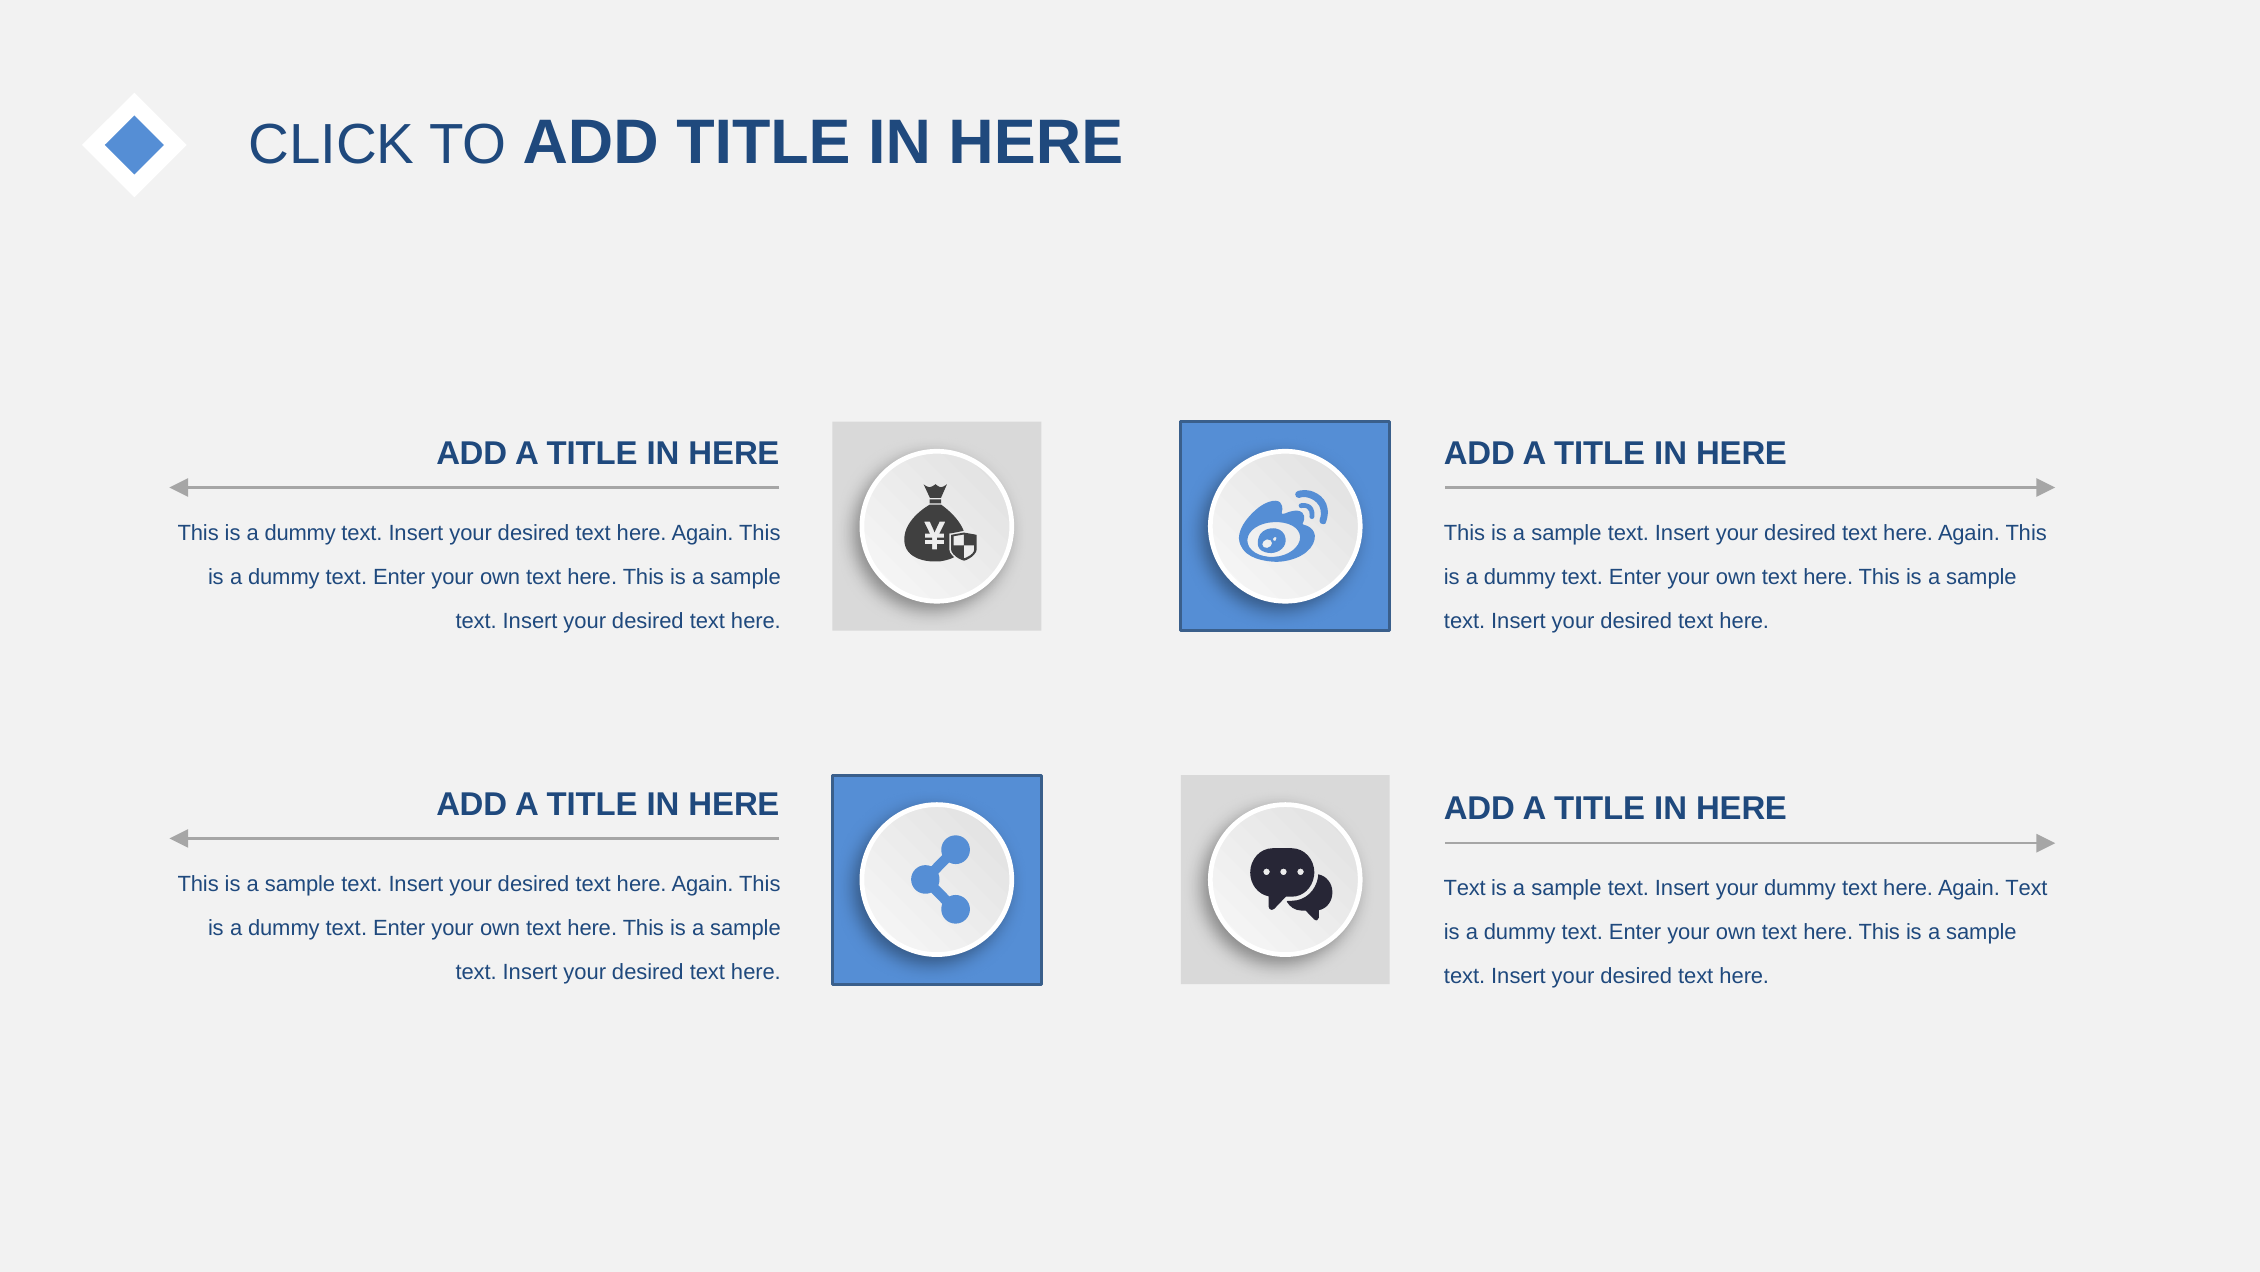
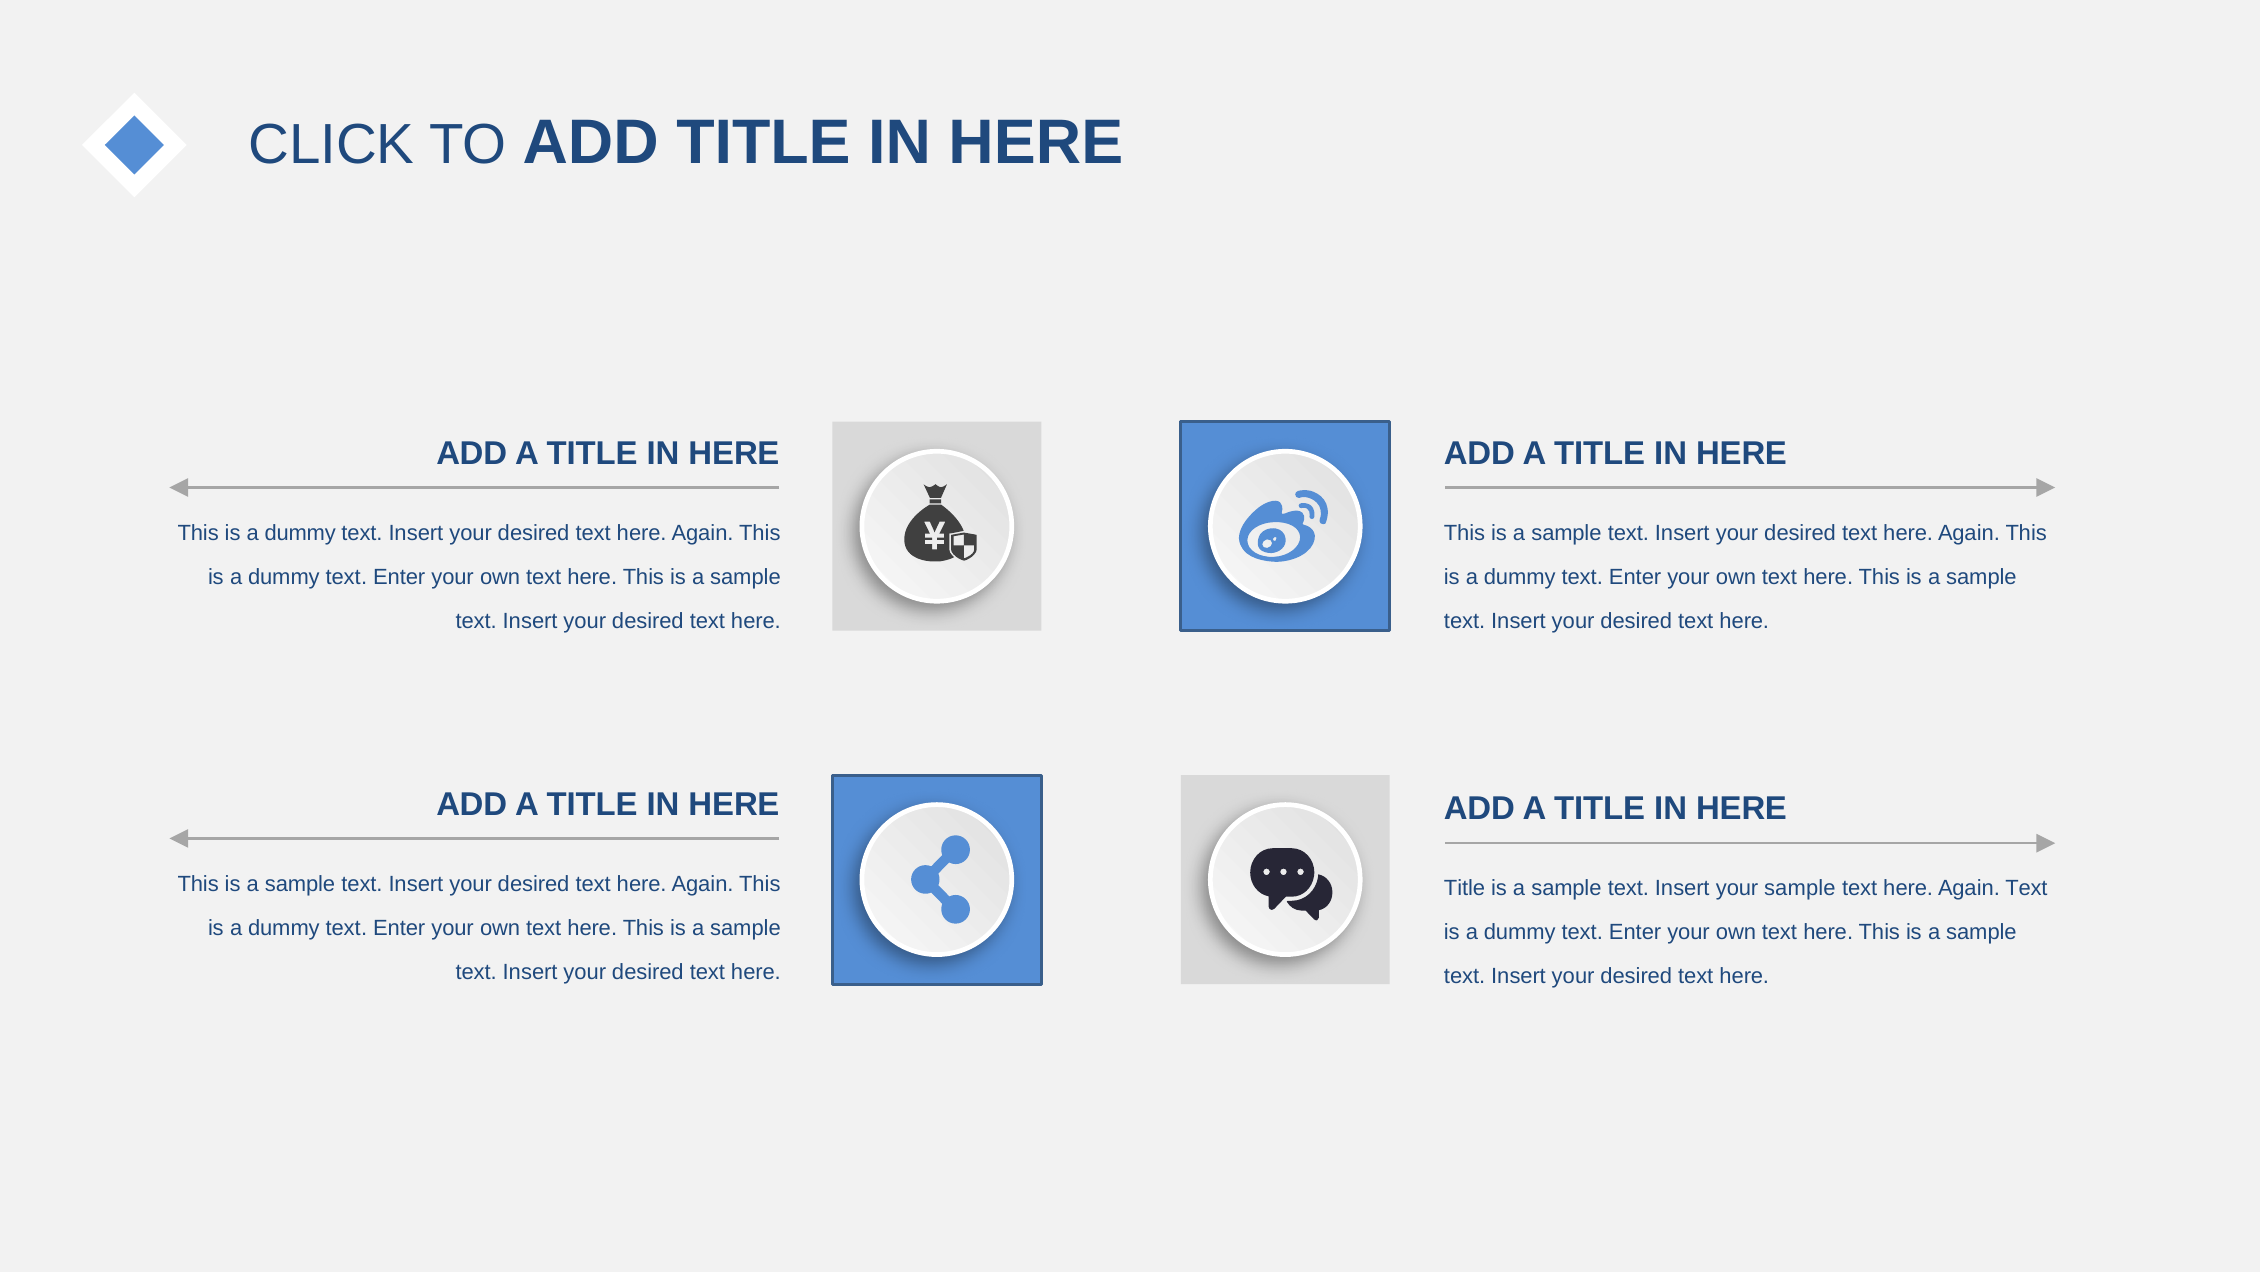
Text: Text -> Title (1465, 888)
your dummy: dummy -> sample (1800, 888)
